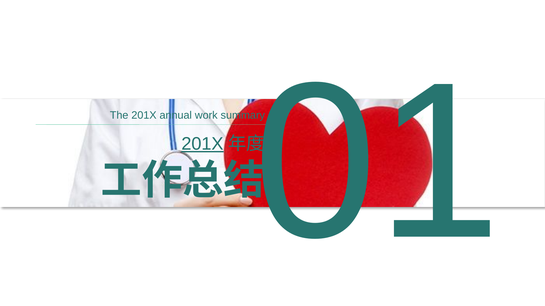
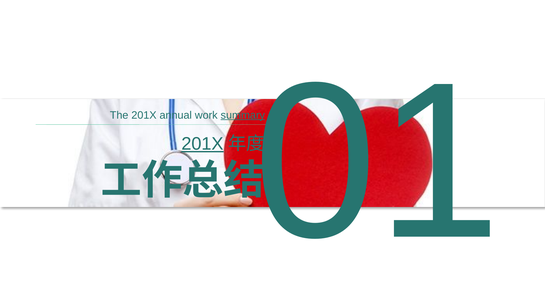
summary underline: none -> present (243, 115)
